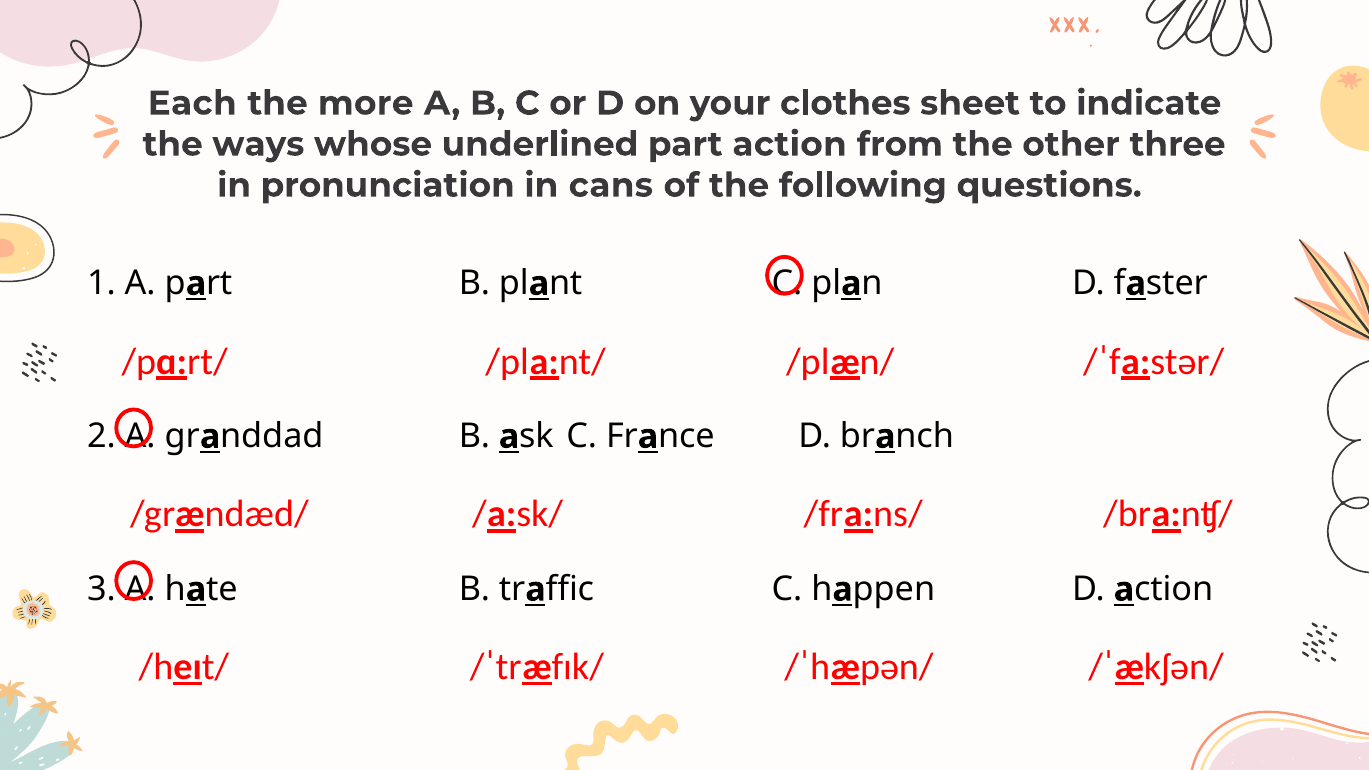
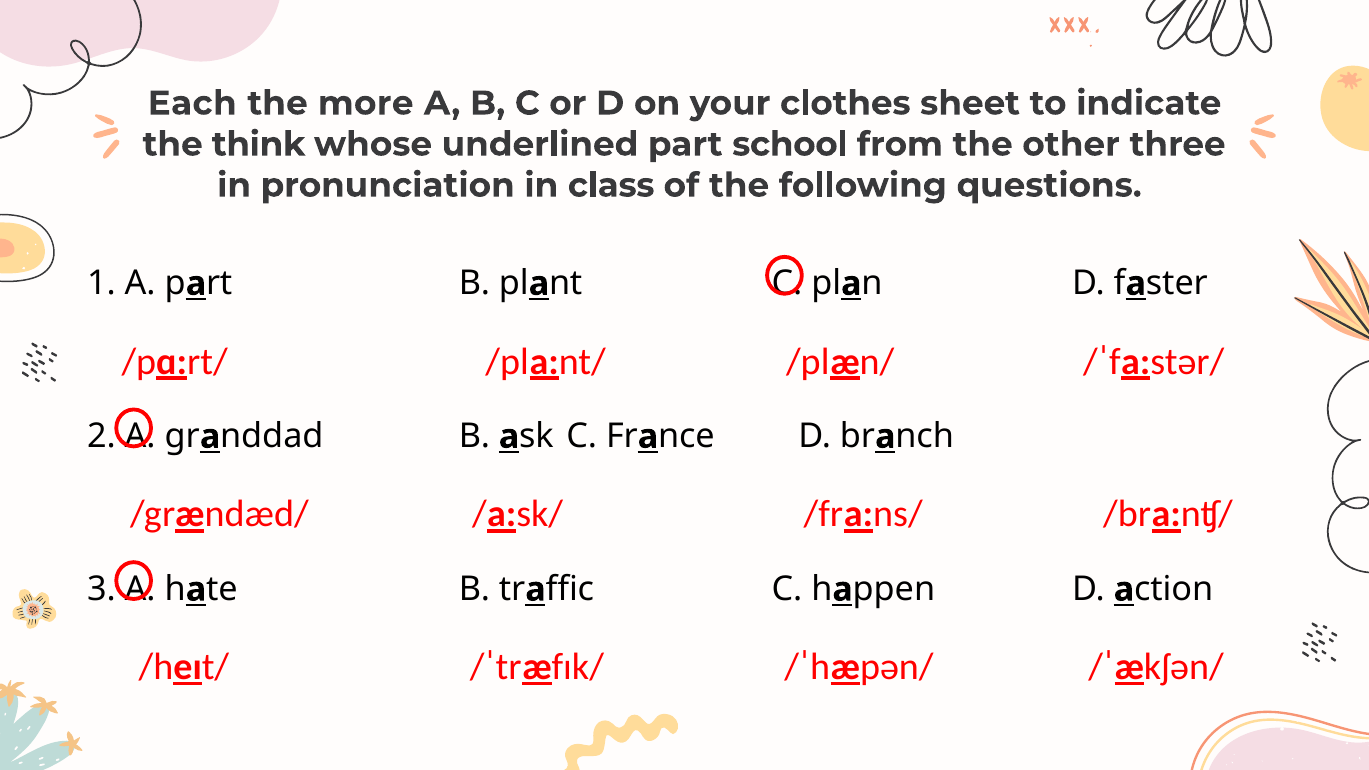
ways: ways -> think (259, 144)
action: action -> school (790, 144)
cans: cans -> class (611, 185)
